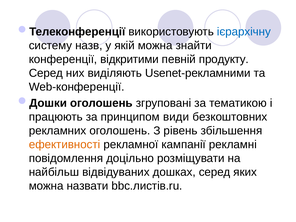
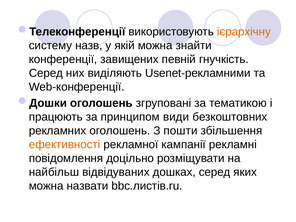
ієрархічну colour: blue -> orange (244, 32)
відкритими: відкритими -> завищених (130, 59)
продукту: продукту -> гнучкість (224, 59)
рівень: рівень -> пошти (181, 131)
